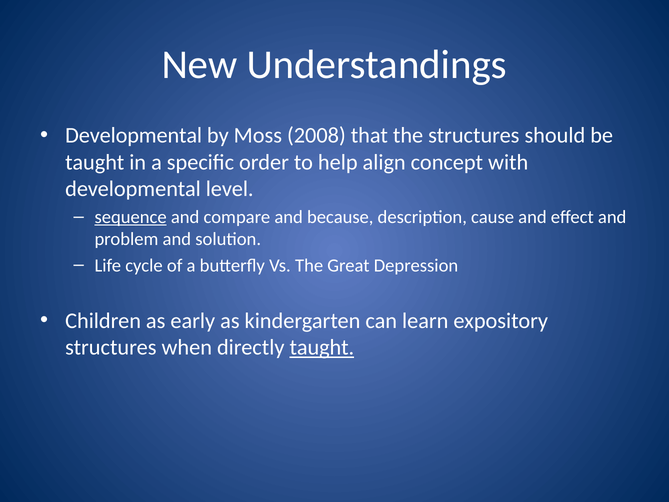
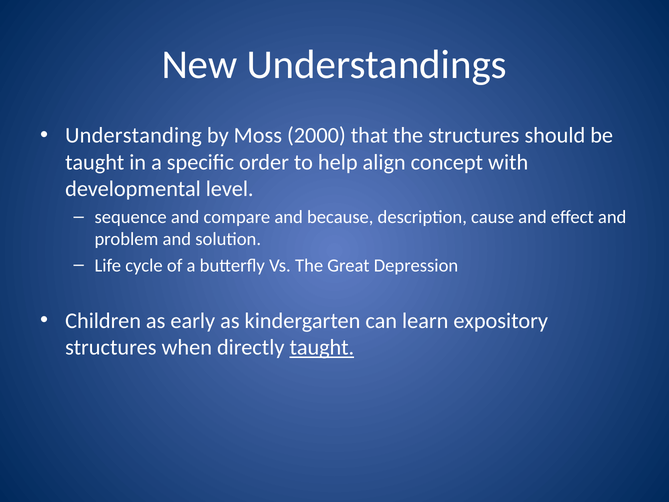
Developmental: Developmental -> Understanding (133, 135)
2008: 2008 -> 2000 (316, 135)
sequence underline: present -> none (131, 217)
